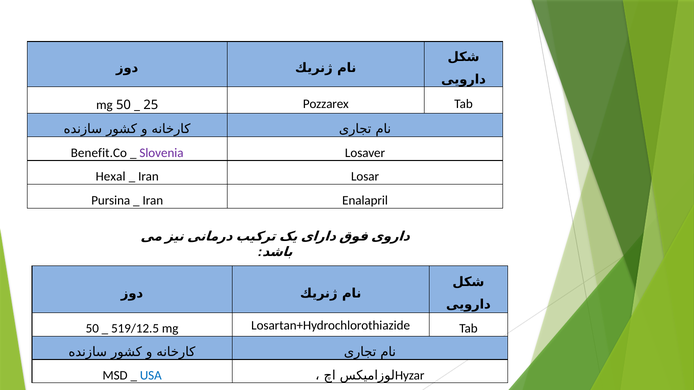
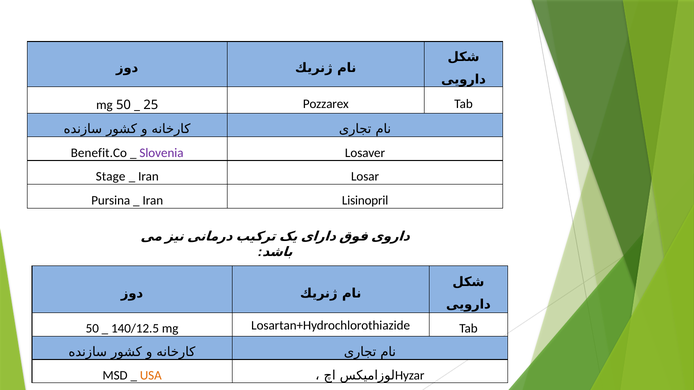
Hexal: Hexal -> Stage (111, 177)
Enalapril: Enalapril -> Lisinopril (365, 201)
519/12.5: 519/12.5 -> 140/12.5 (135, 329)
USA colour: blue -> orange (151, 376)
